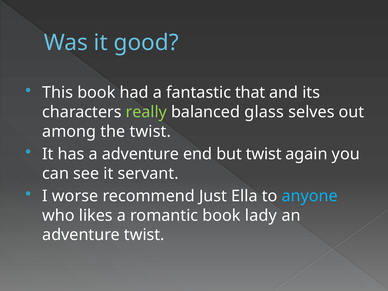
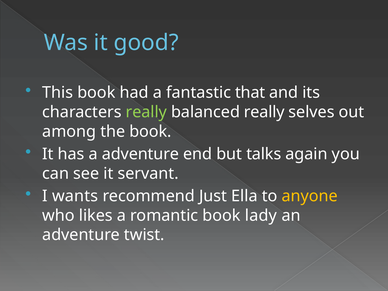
balanced glass: glass -> really (264, 112)
the twist: twist -> book (150, 131)
but twist: twist -> talks (264, 154)
worse: worse -> wants (75, 196)
anyone colour: light blue -> yellow (310, 196)
